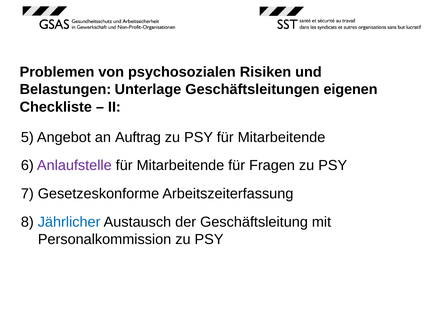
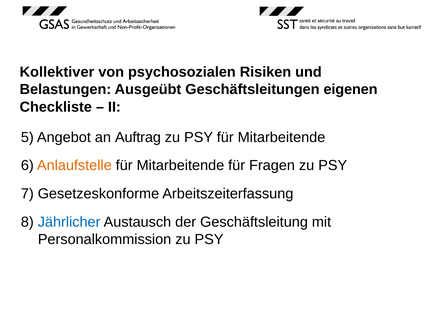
Problemen: Problemen -> Kollektiver (57, 72)
Unterlage: Unterlage -> Ausgeübt (148, 89)
Anlaufstelle colour: purple -> orange (74, 165)
